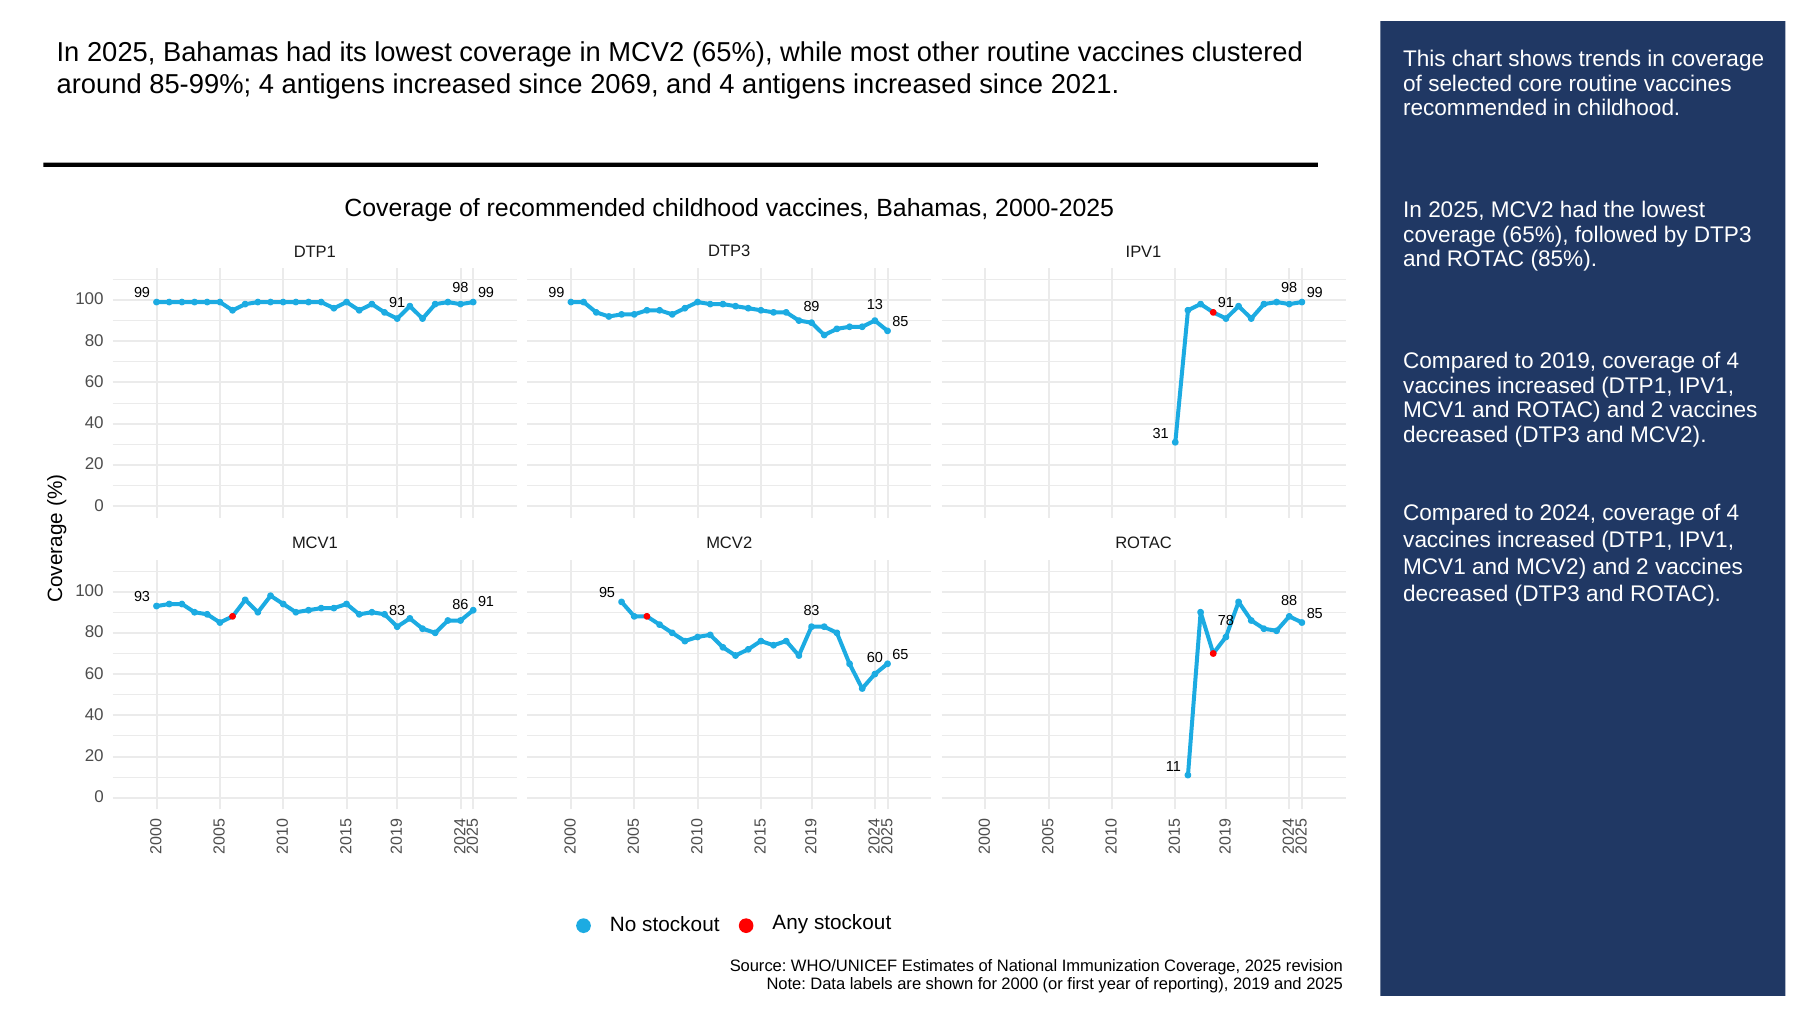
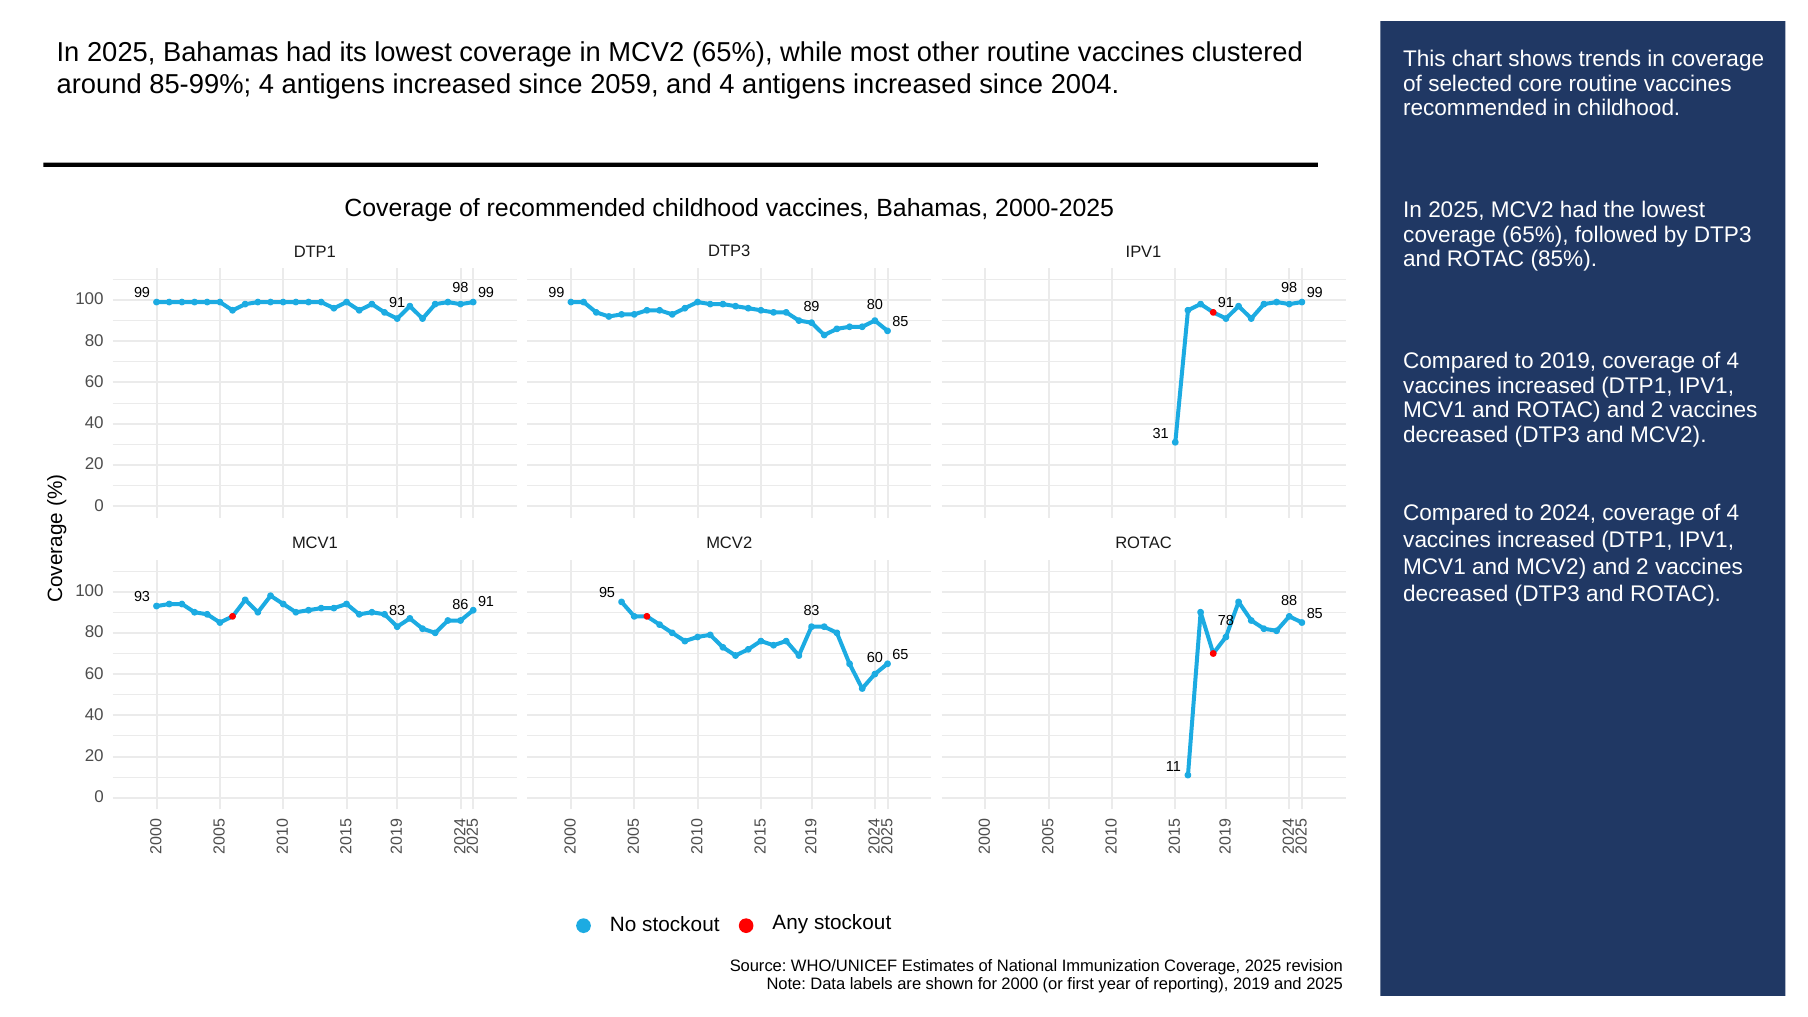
2069: 2069 -> 2059 (624, 85)
2021: 2021 -> 2004 (1085, 85)
89 13: 13 -> 80 (875, 304)
